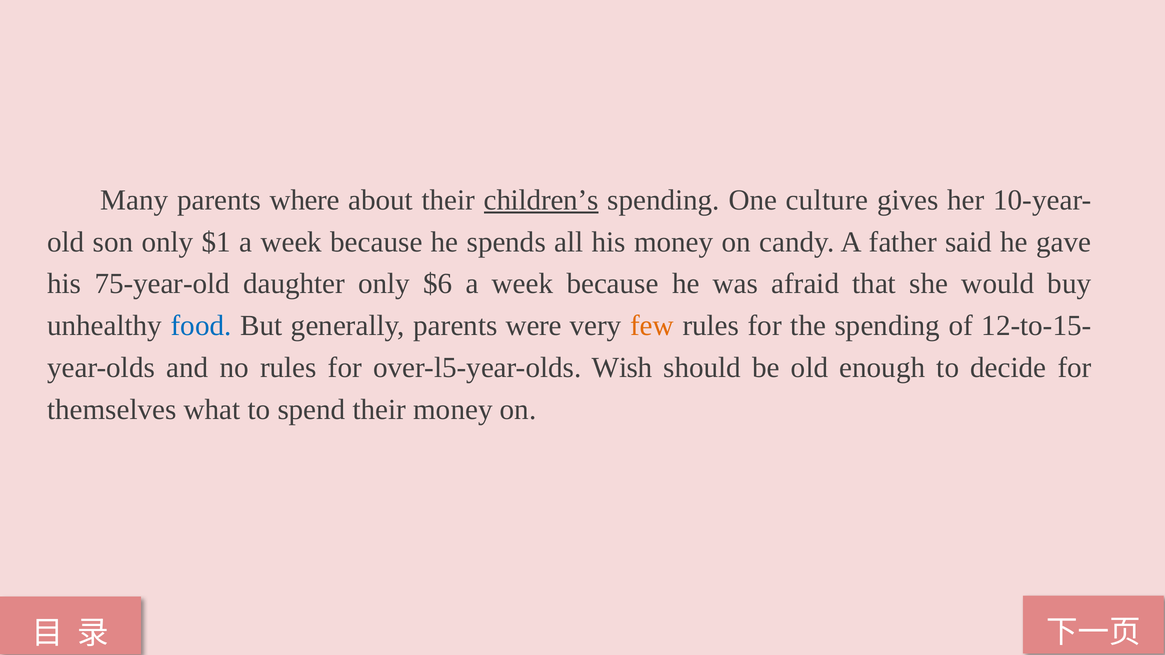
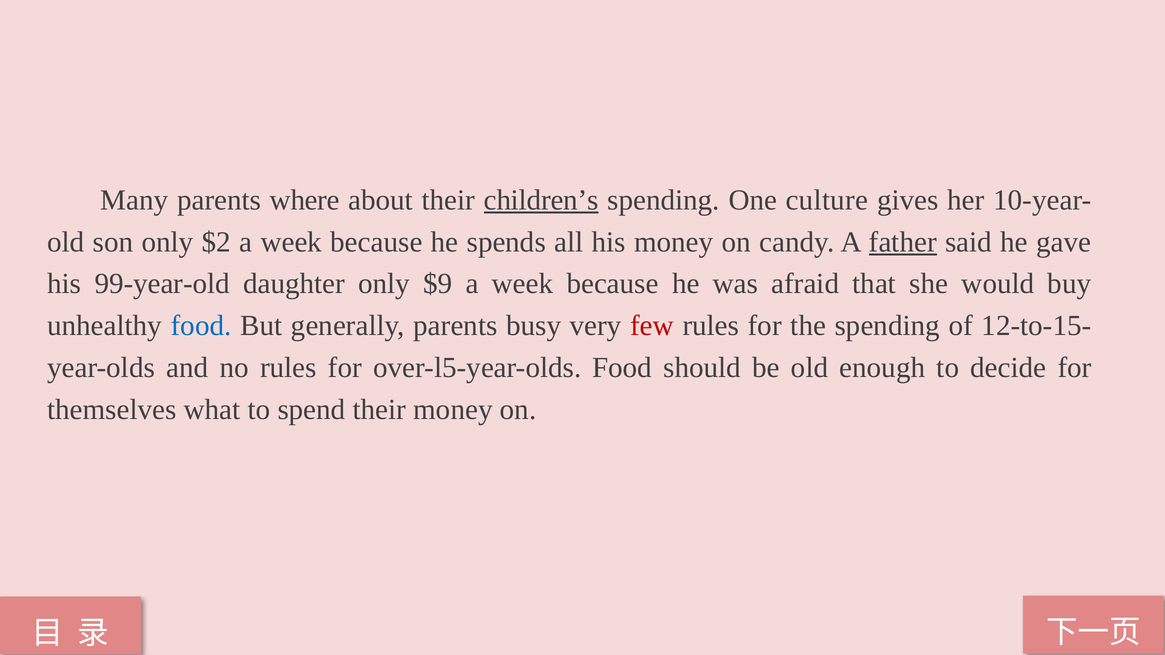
$1: $1 -> $2 (216, 242)
father underline: none -> present (903, 242)
75-year-old: 75-year-old -> 99-year-old (162, 284)
$6: $6 -> $9 (438, 284)
were: were -> busy (534, 326)
few colour: orange -> red (652, 326)
over-l5-year-olds Wish: Wish -> Food (622, 368)
